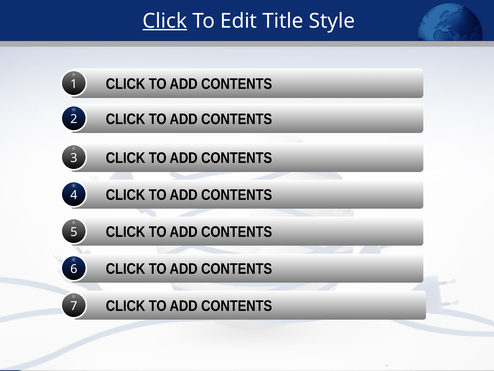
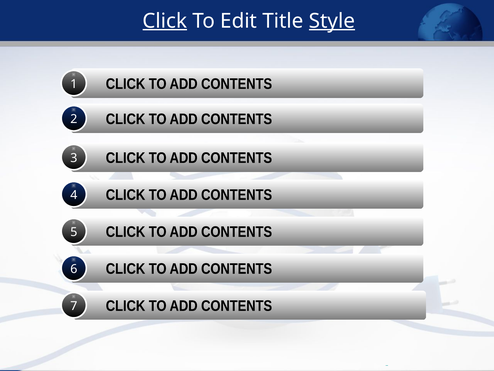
Style underline: none -> present (332, 21)
